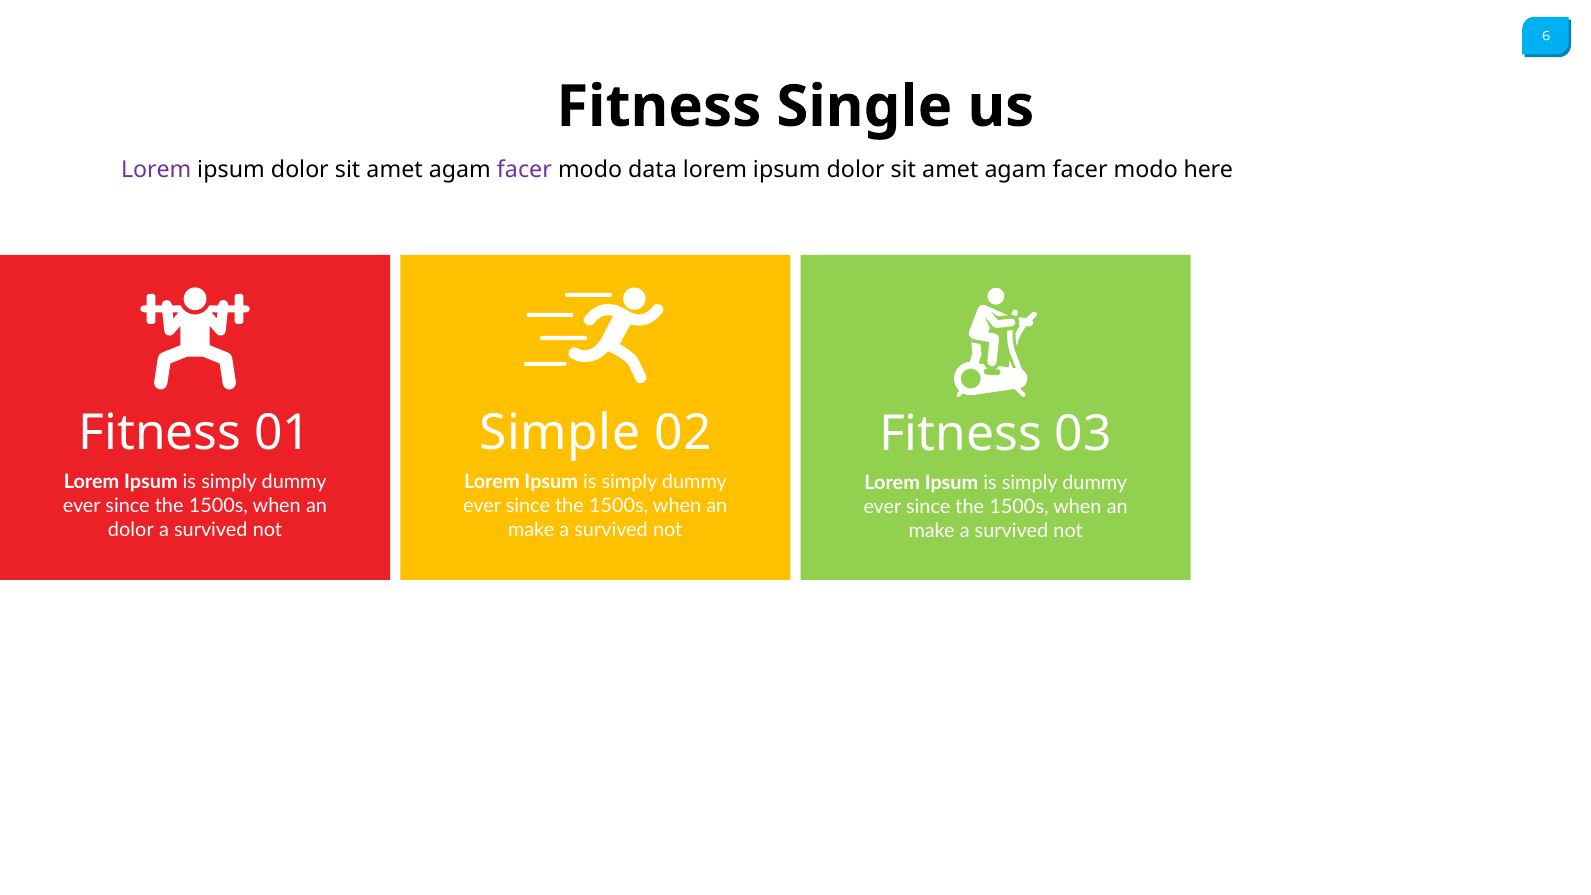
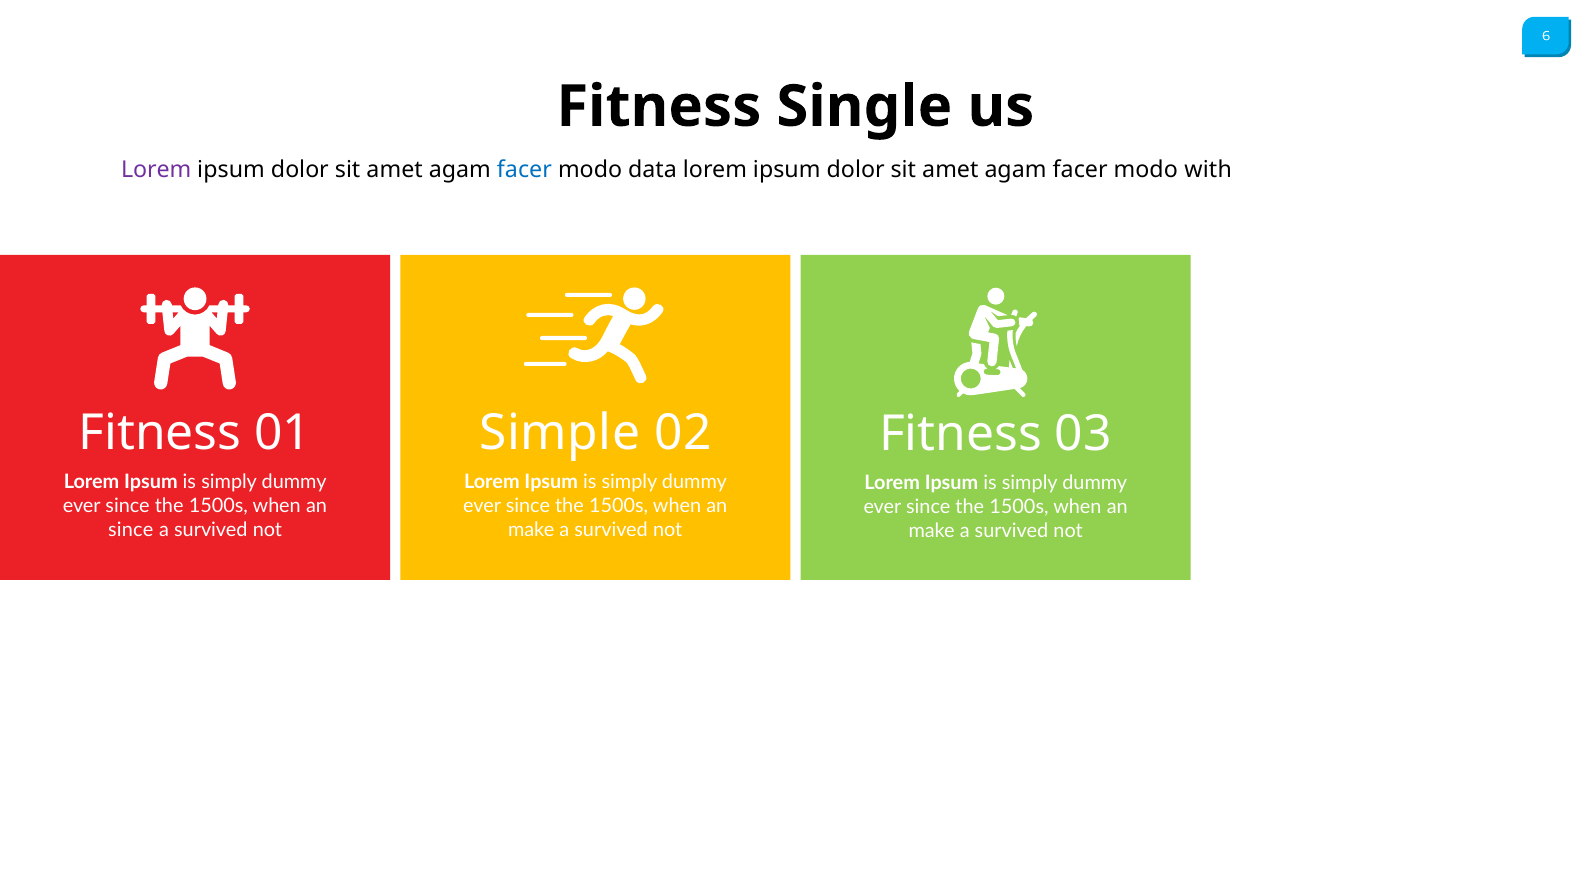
facer colour: purple -> blue (524, 170)
here: here -> with (1208, 170)
dolor: dolor -> since (131, 530)
